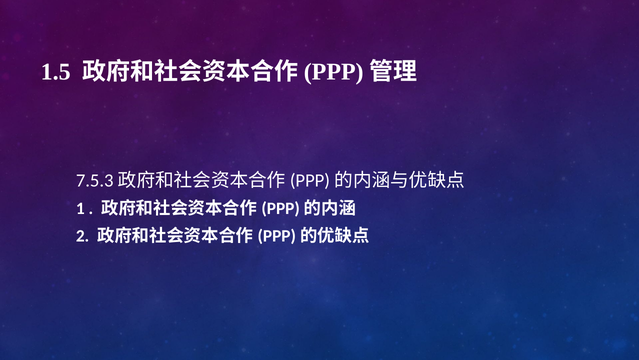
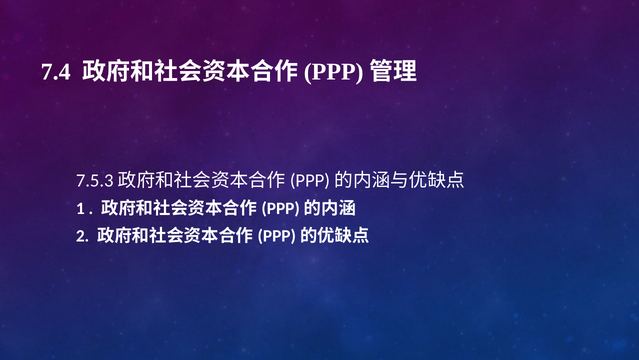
1.5: 1.5 -> 7.4 (56, 72)
